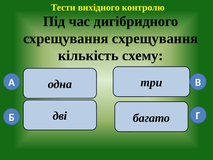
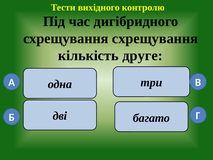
схему: схему -> друге (143, 55)
